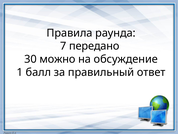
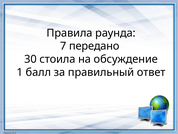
можно: можно -> стоила (57, 59)
